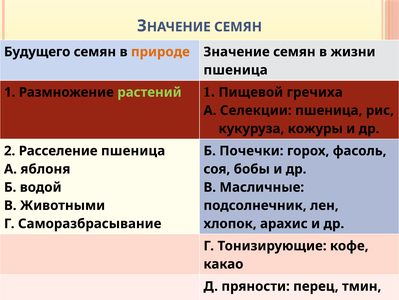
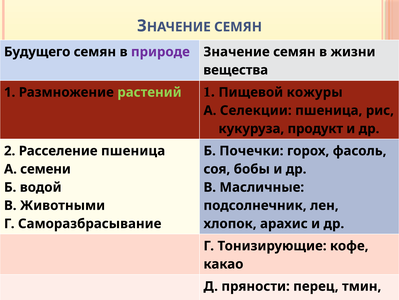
природе colour: orange -> purple (160, 52)
пшеница: пшеница -> вещества (236, 70)
гречиха: гречиха -> кожуры (315, 92)
кожуры: кожуры -> продукт (315, 128)
яблоня: яблоня -> семени (45, 169)
